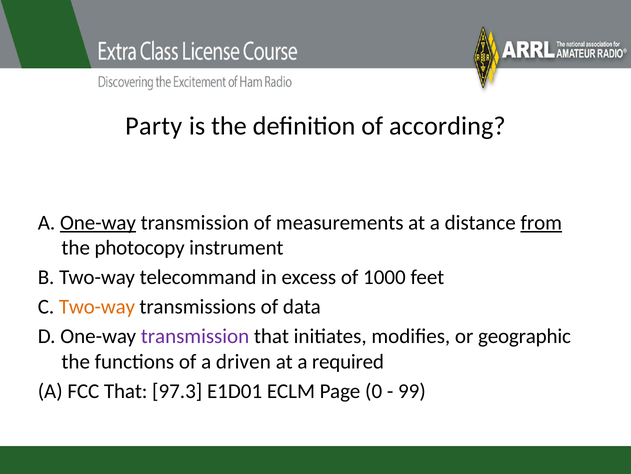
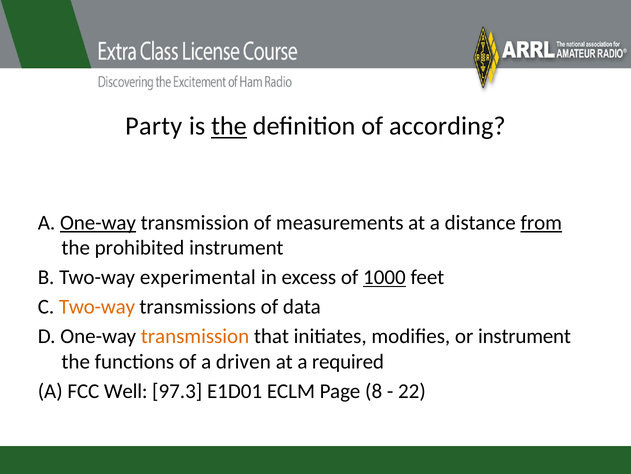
the underline: none -> present (229, 126)
photocopy: photocopy -> prohibited (140, 248)
telecommand: telecommand -> experimental (198, 277)
1000 underline: none -> present (384, 277)
transmission colour: purple -> orange (195, 336)
or geographic: geographic -> instrument (525, 336)
FCC That: That -> Well (126, 391)
0: 0 -> 8 (374, 391)
99: 99 -> 22 (412, 391)
